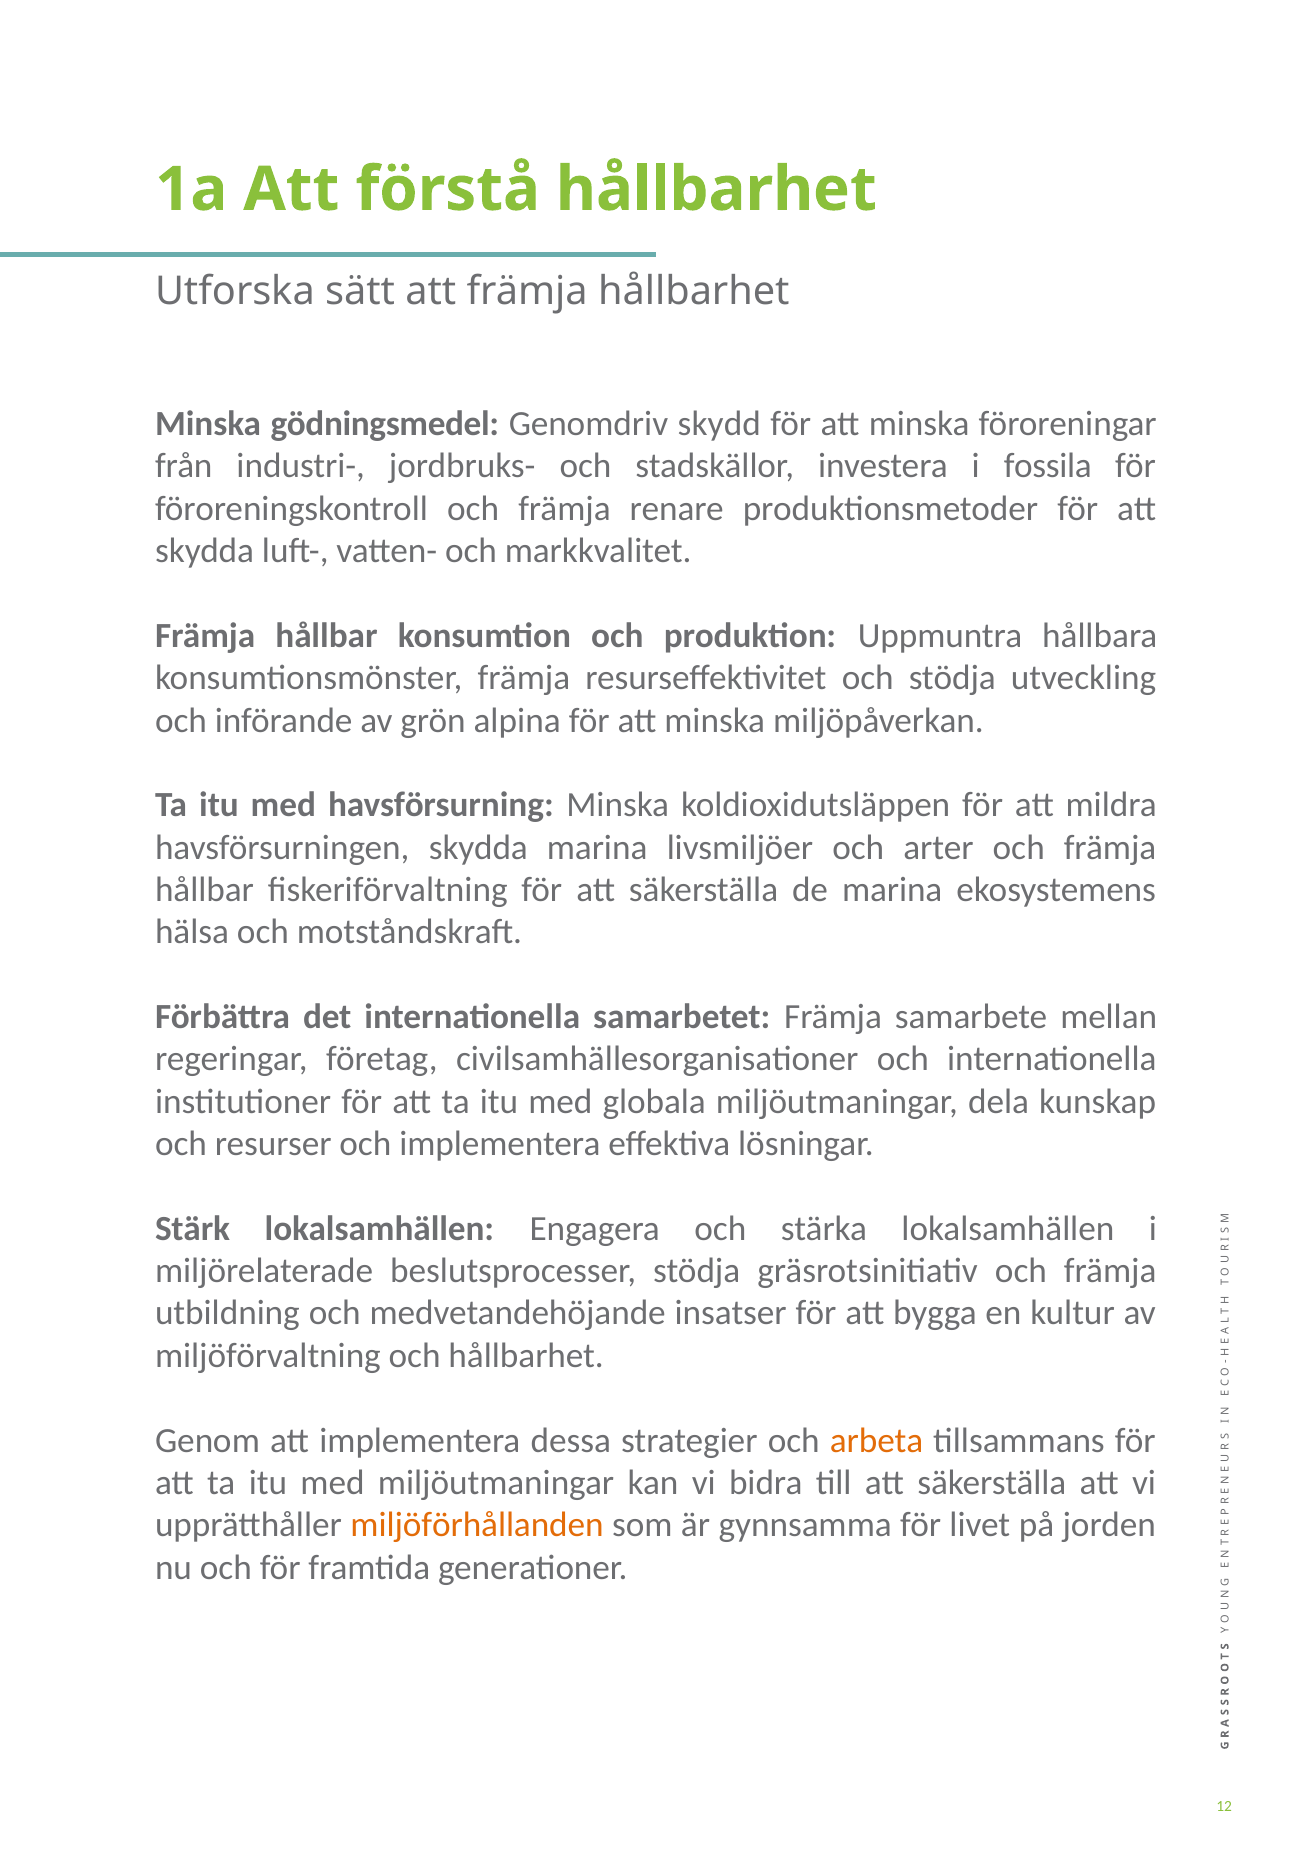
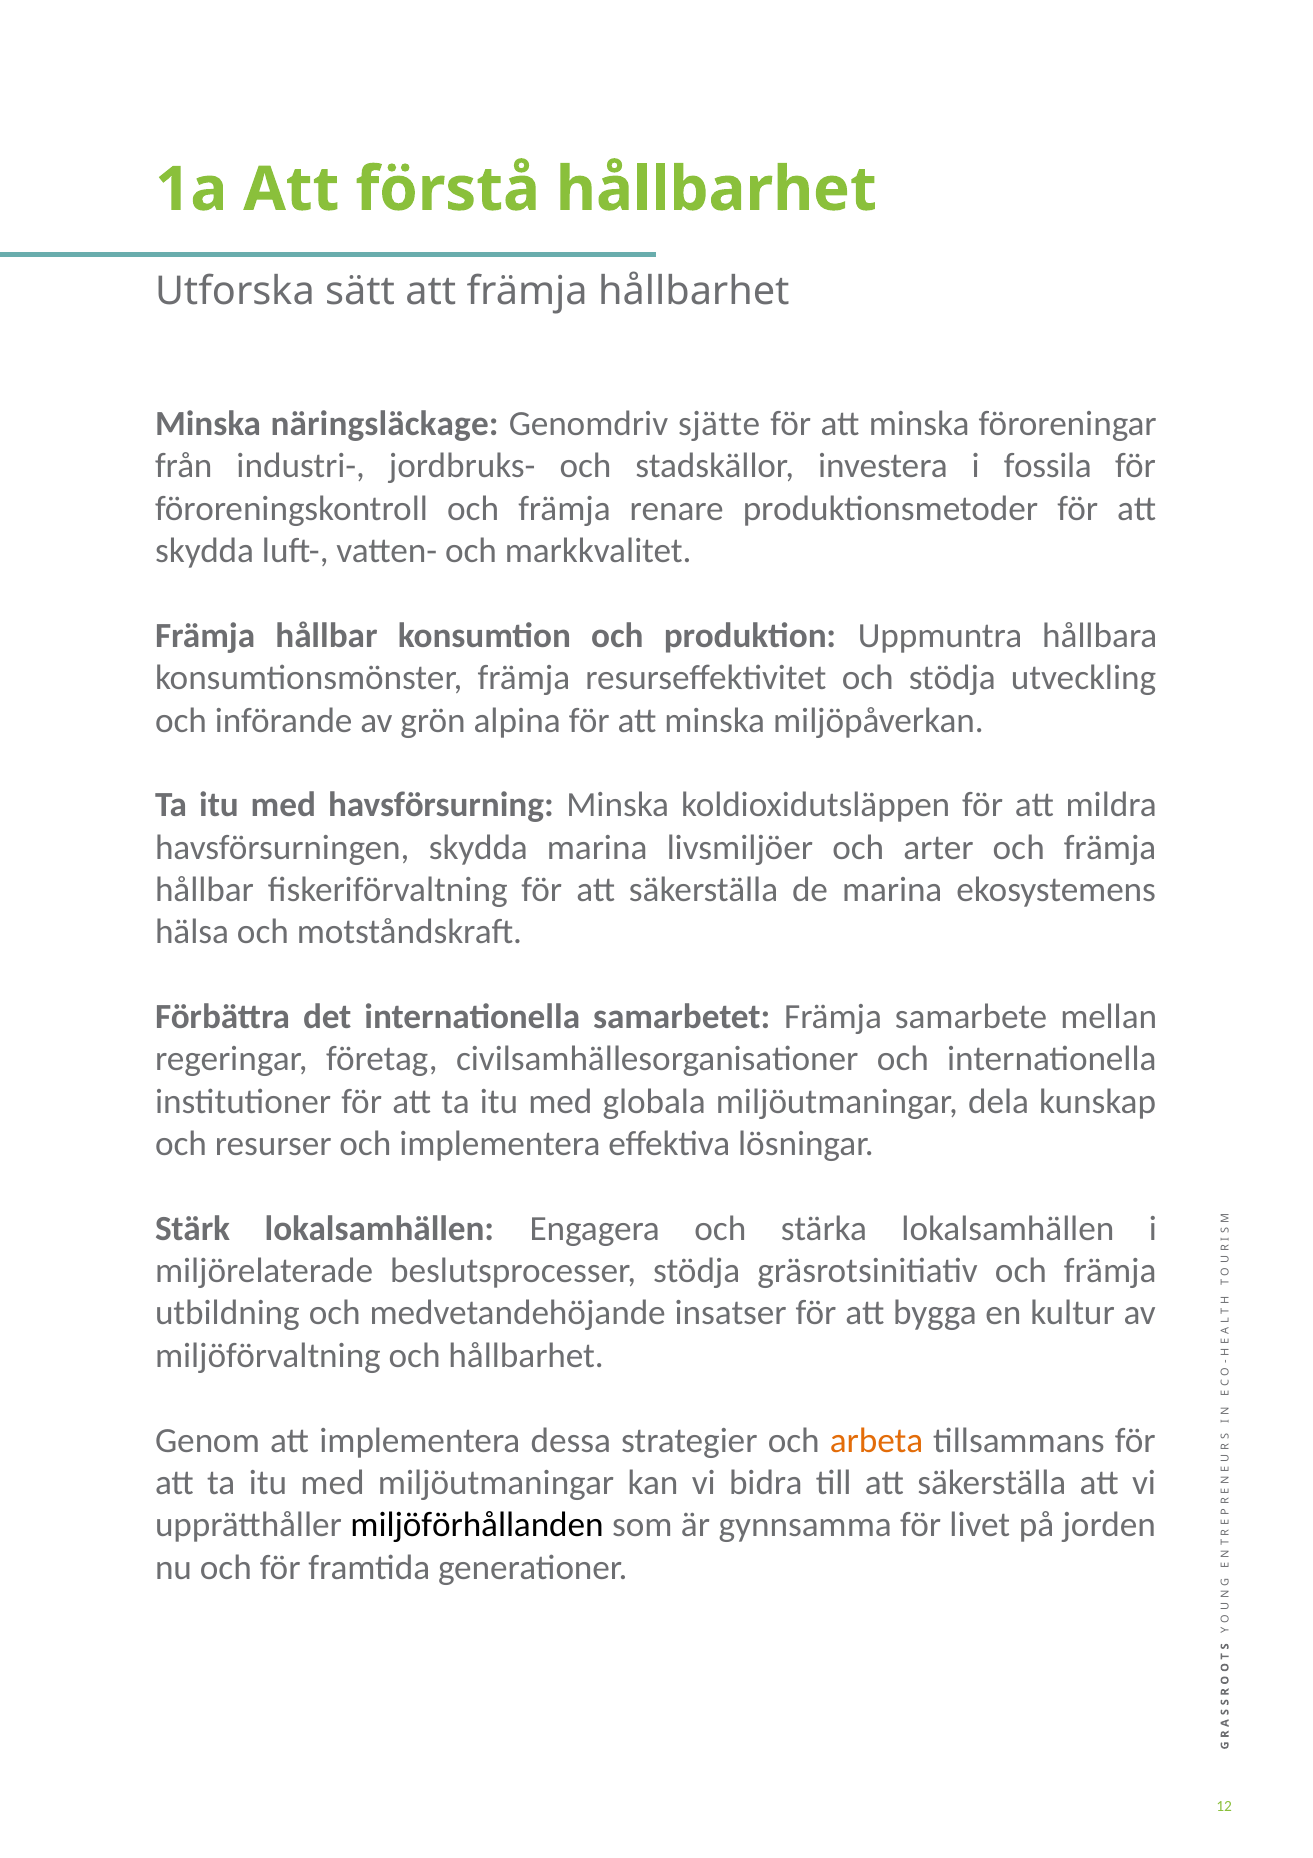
gödningsmedel: gödningsmedel -> näringsläckage (385, 424)
skydd: skydd -> sjätte (719, 424)
miljöförhållanden colour: orange -> black (477, 1524)
